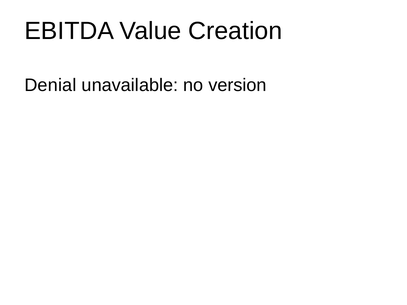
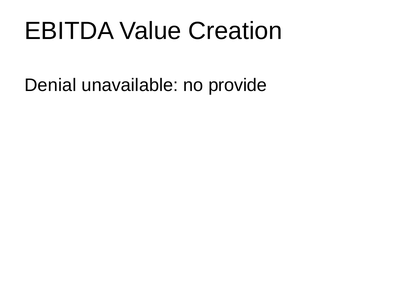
version: version -> provide (238, 85)
